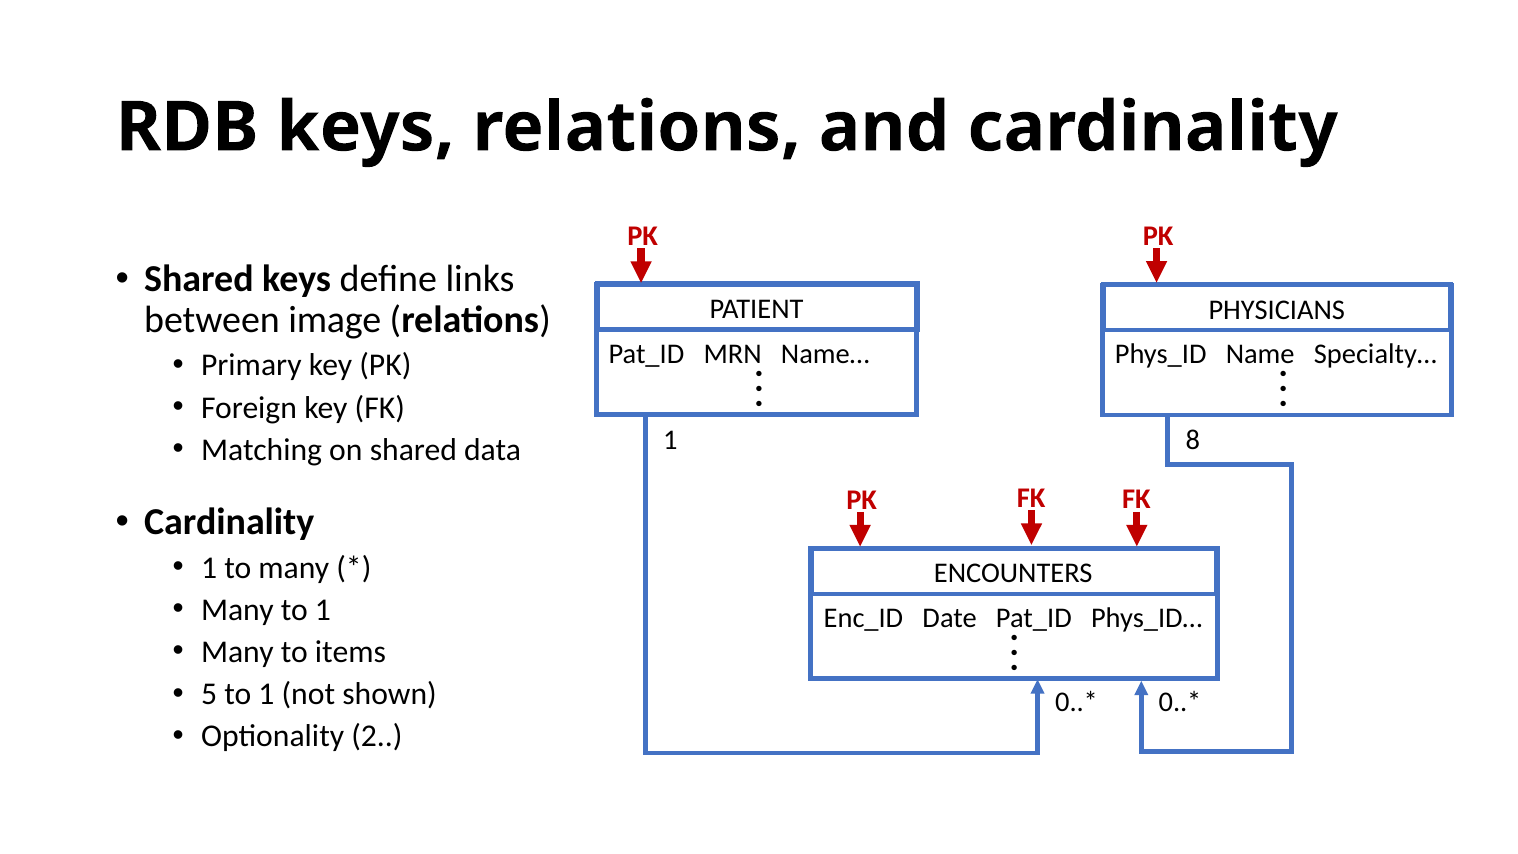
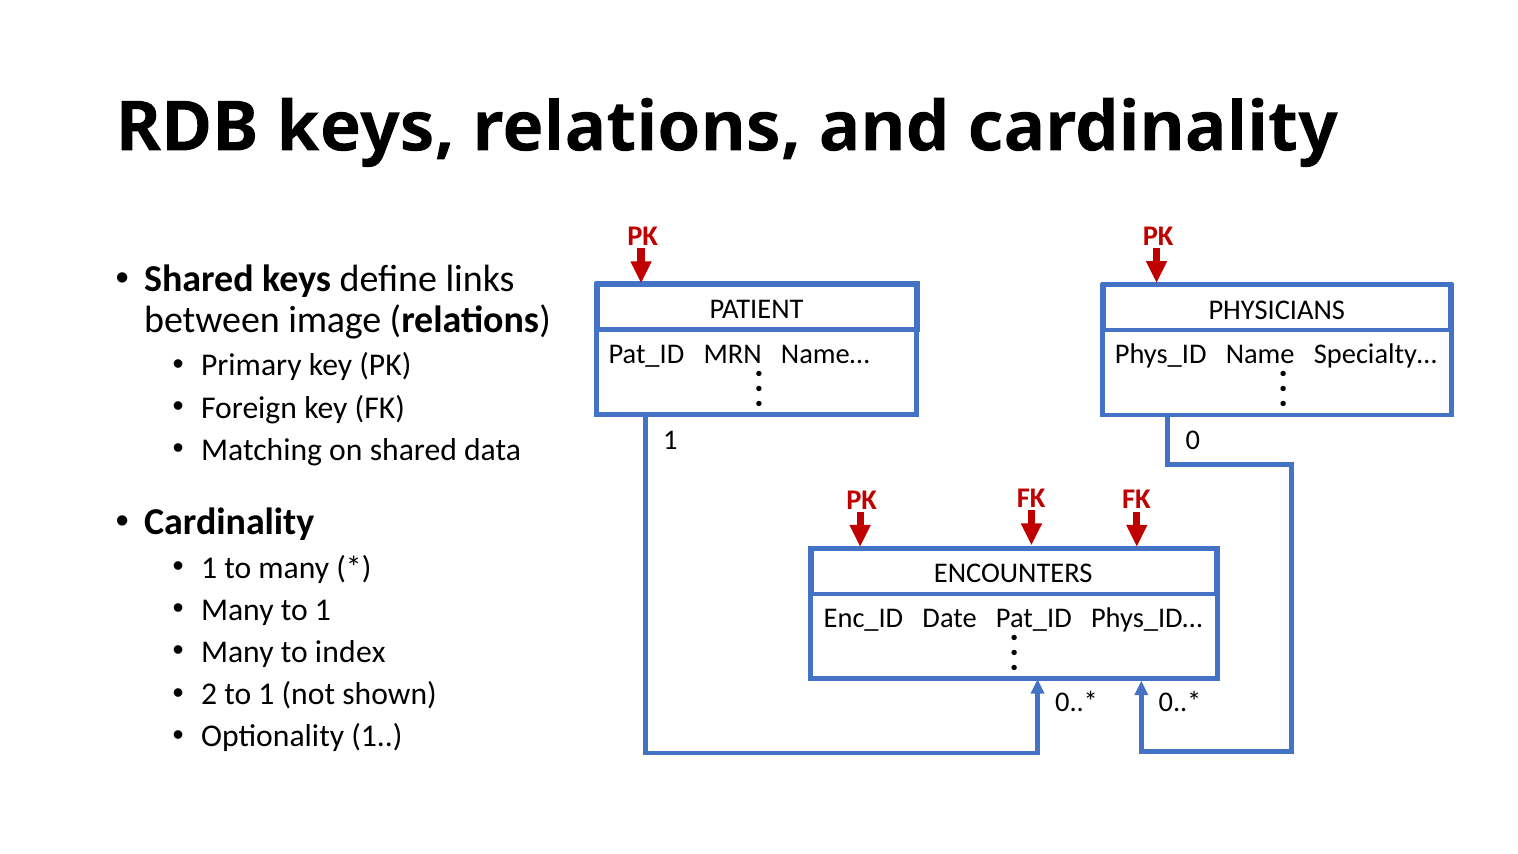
8: 8 -> 0 (1193, 440)
items: items -> index (350, 652)
5: 5 -> 2 (209, 694)
Optionality 2: 2 -> 1 (377, 736)
